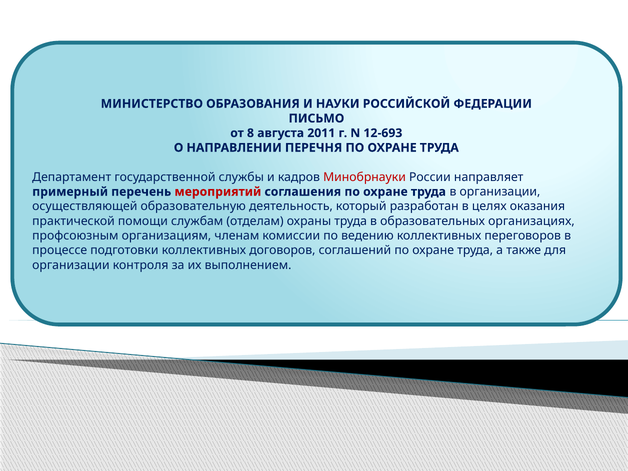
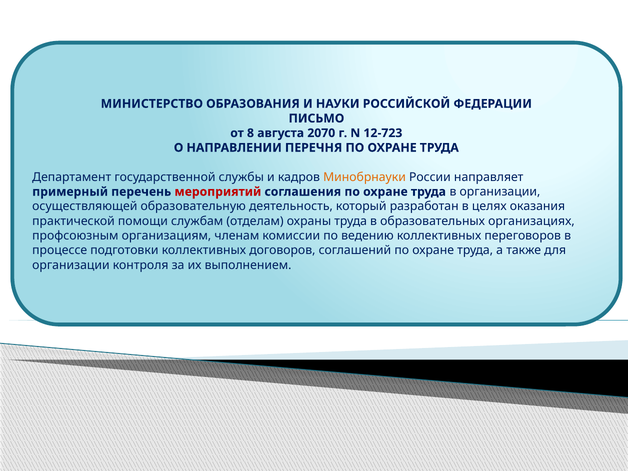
2011: 2011 -> 2070 (321, 133)
12-693: 12-693 -> 12-723 (383, 133)
Минобрнауки colour: red -> orange (365, 177)
